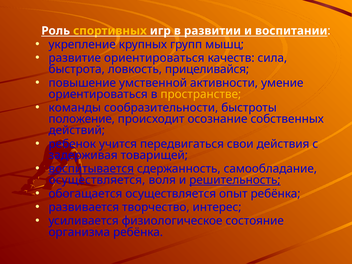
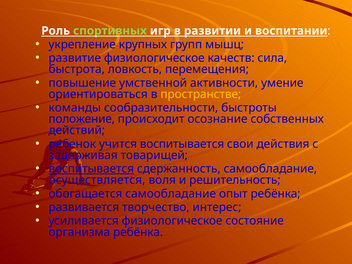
спортивных colour: yellow -> light green (110, 31)
развитие ориентироваться: ориентироваться -> физиологическое (154, 58)
прицеливайся: прицеливайся -> перемещения (207, 69)
учится передвигаться: передвигаться -> воспитывается (182, 144)
решительность underline: present -> none (235, 180)
обогащается осуществляется: осуществляется -> самообладание (171, 194)
